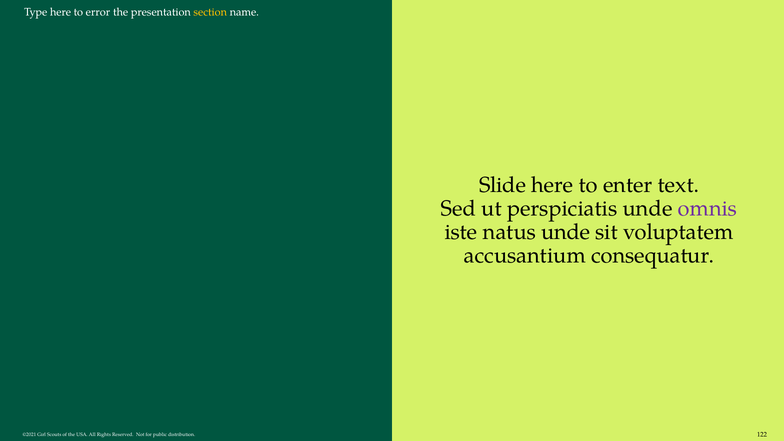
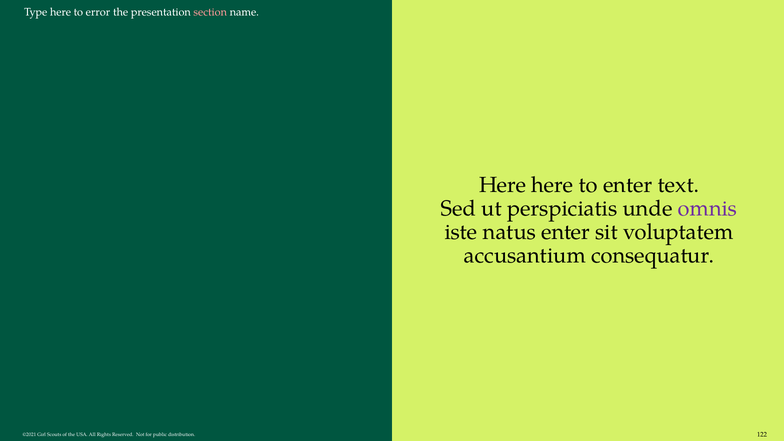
section colour: yellow -> pink (210, 12)
Slide: Slide -> Here (503, 185)
natus unde: unde -> enter (566, 232)
